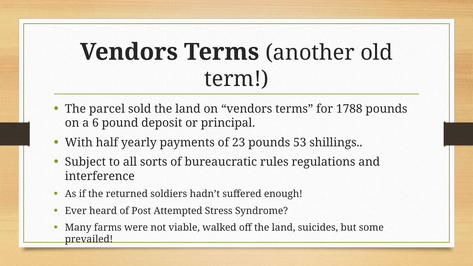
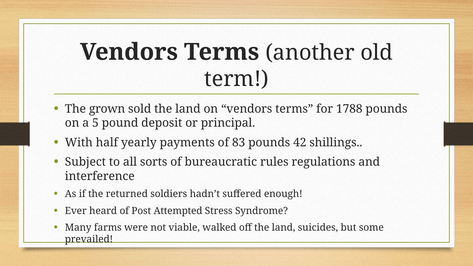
parcel: parcel -> grown (107, 109)
6: 6 -> 5 (95, 123)
23: 23 -> 83 (239, 143)
53: 53 -> 42 (300, 143)
